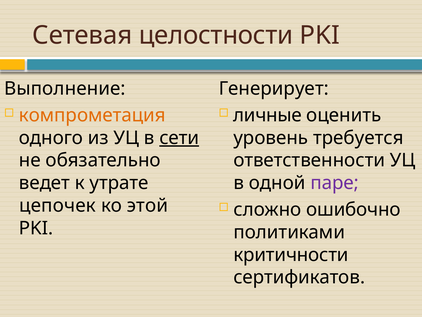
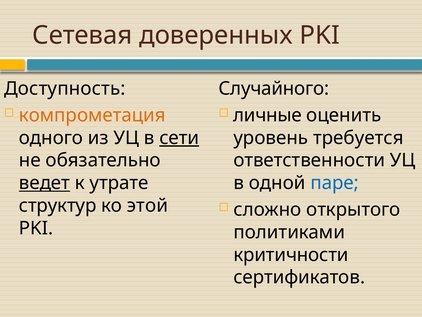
целостности: целостности -> доверенных (216, 35)
Выполнение: Выполнение -> Доступность (65, 89)
Генерирует: Генерирует -> Случайного (274, 89)
ведет underline: none -> present (44, 183)
паре colour: purple -> blue (335, 183)
цепочек: цепочек -> структур (58, 205)
ошибочно: ошибочно -> открытого (353, 209)
